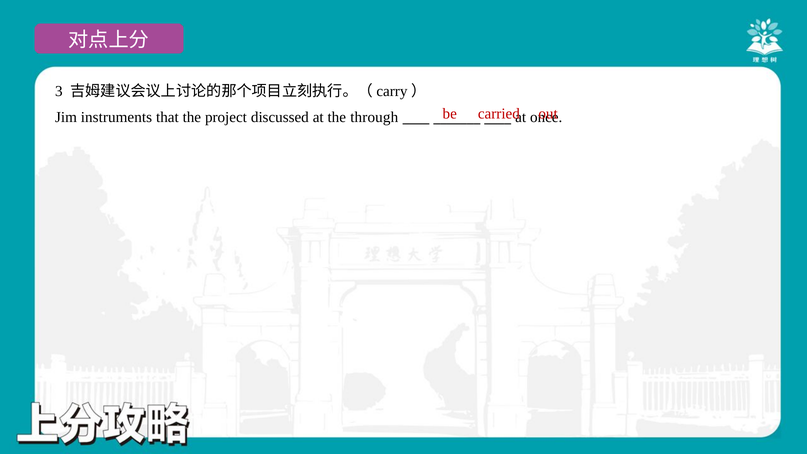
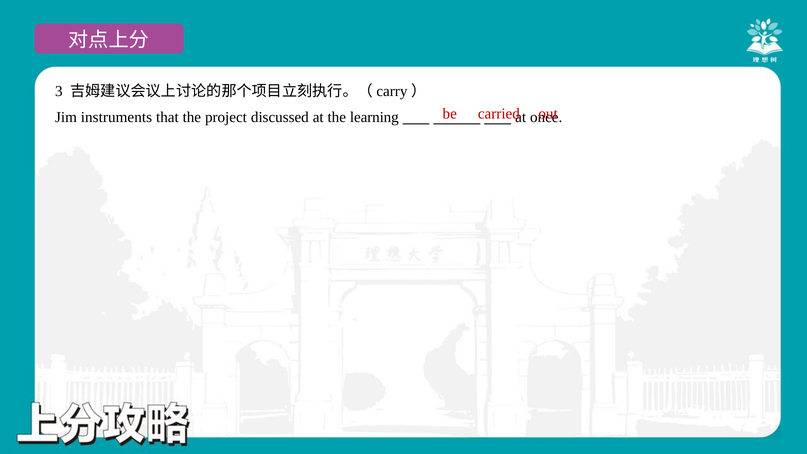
through: through -> learning (374, 117)
